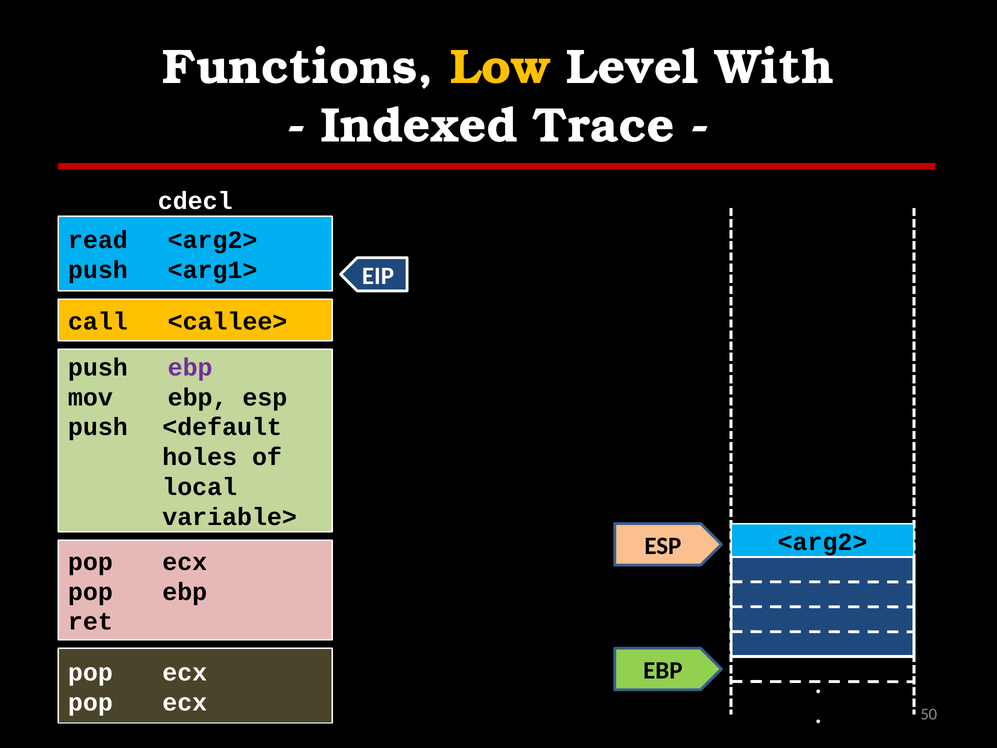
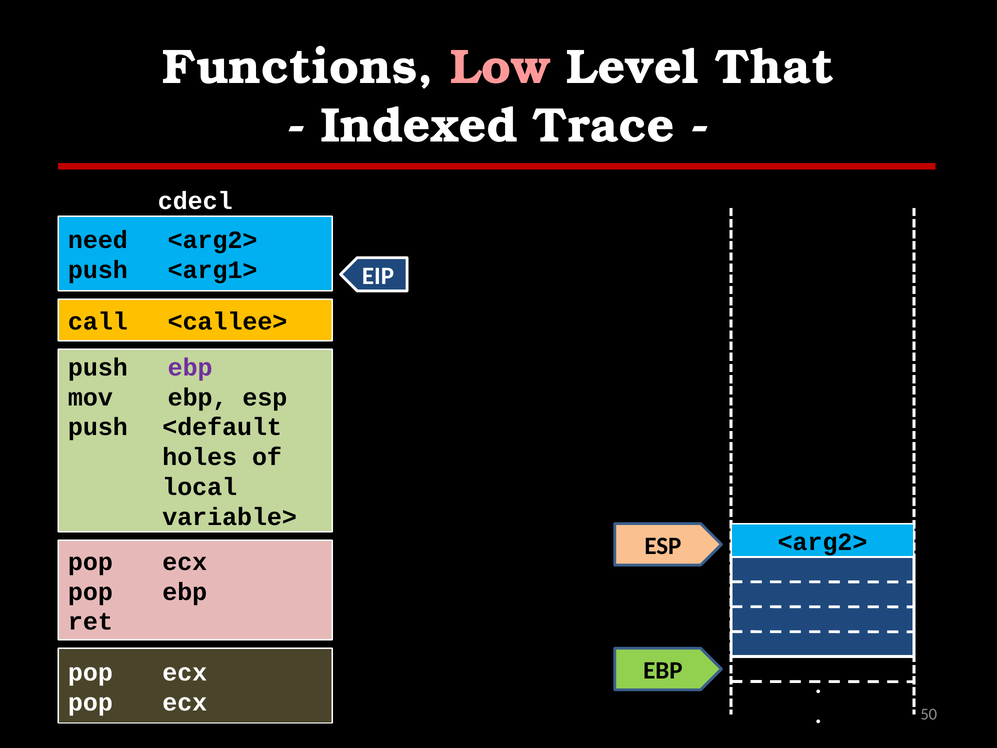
Low colour: yellow -> pink (500, 67)
With: With -> That (774, 67)
read: read -> need (98, 240)
